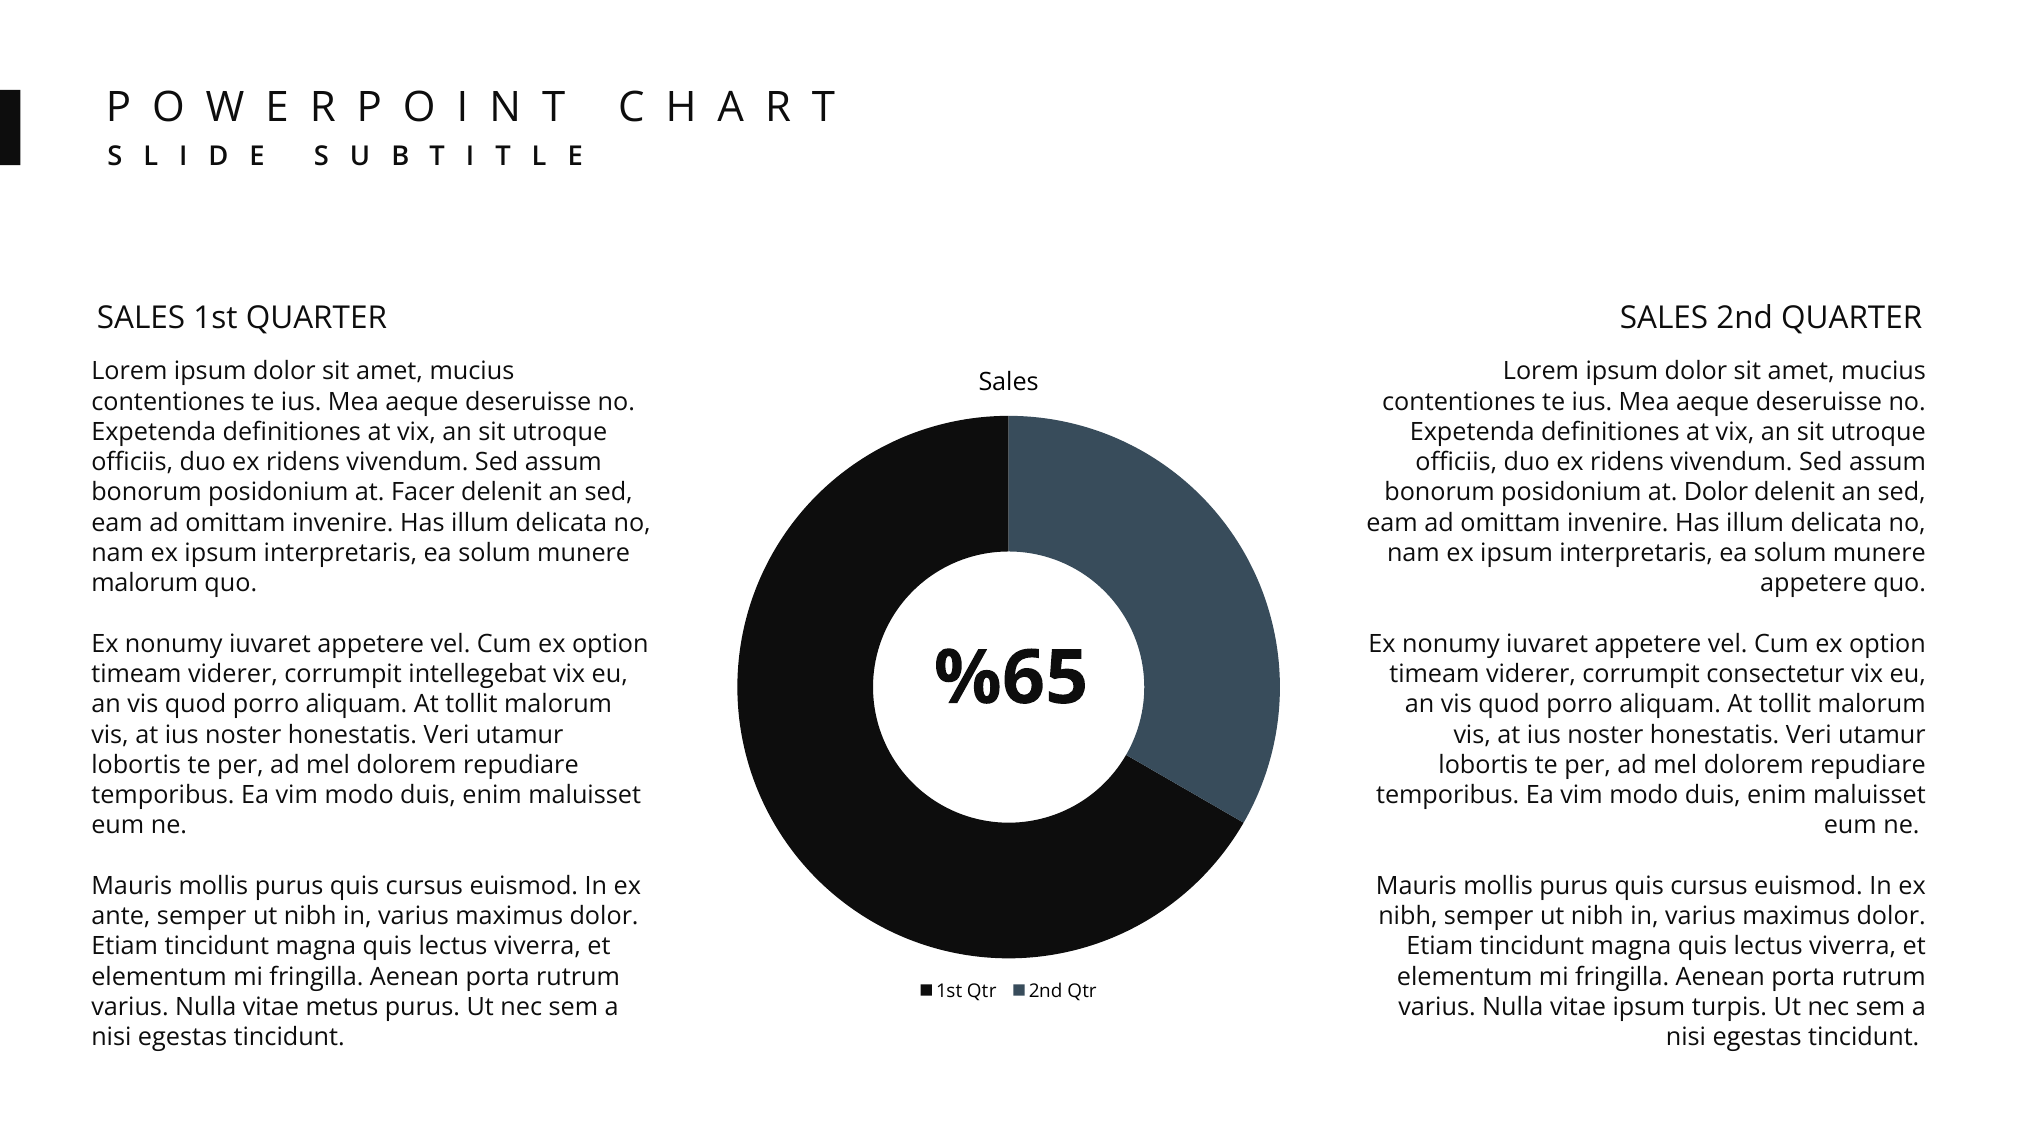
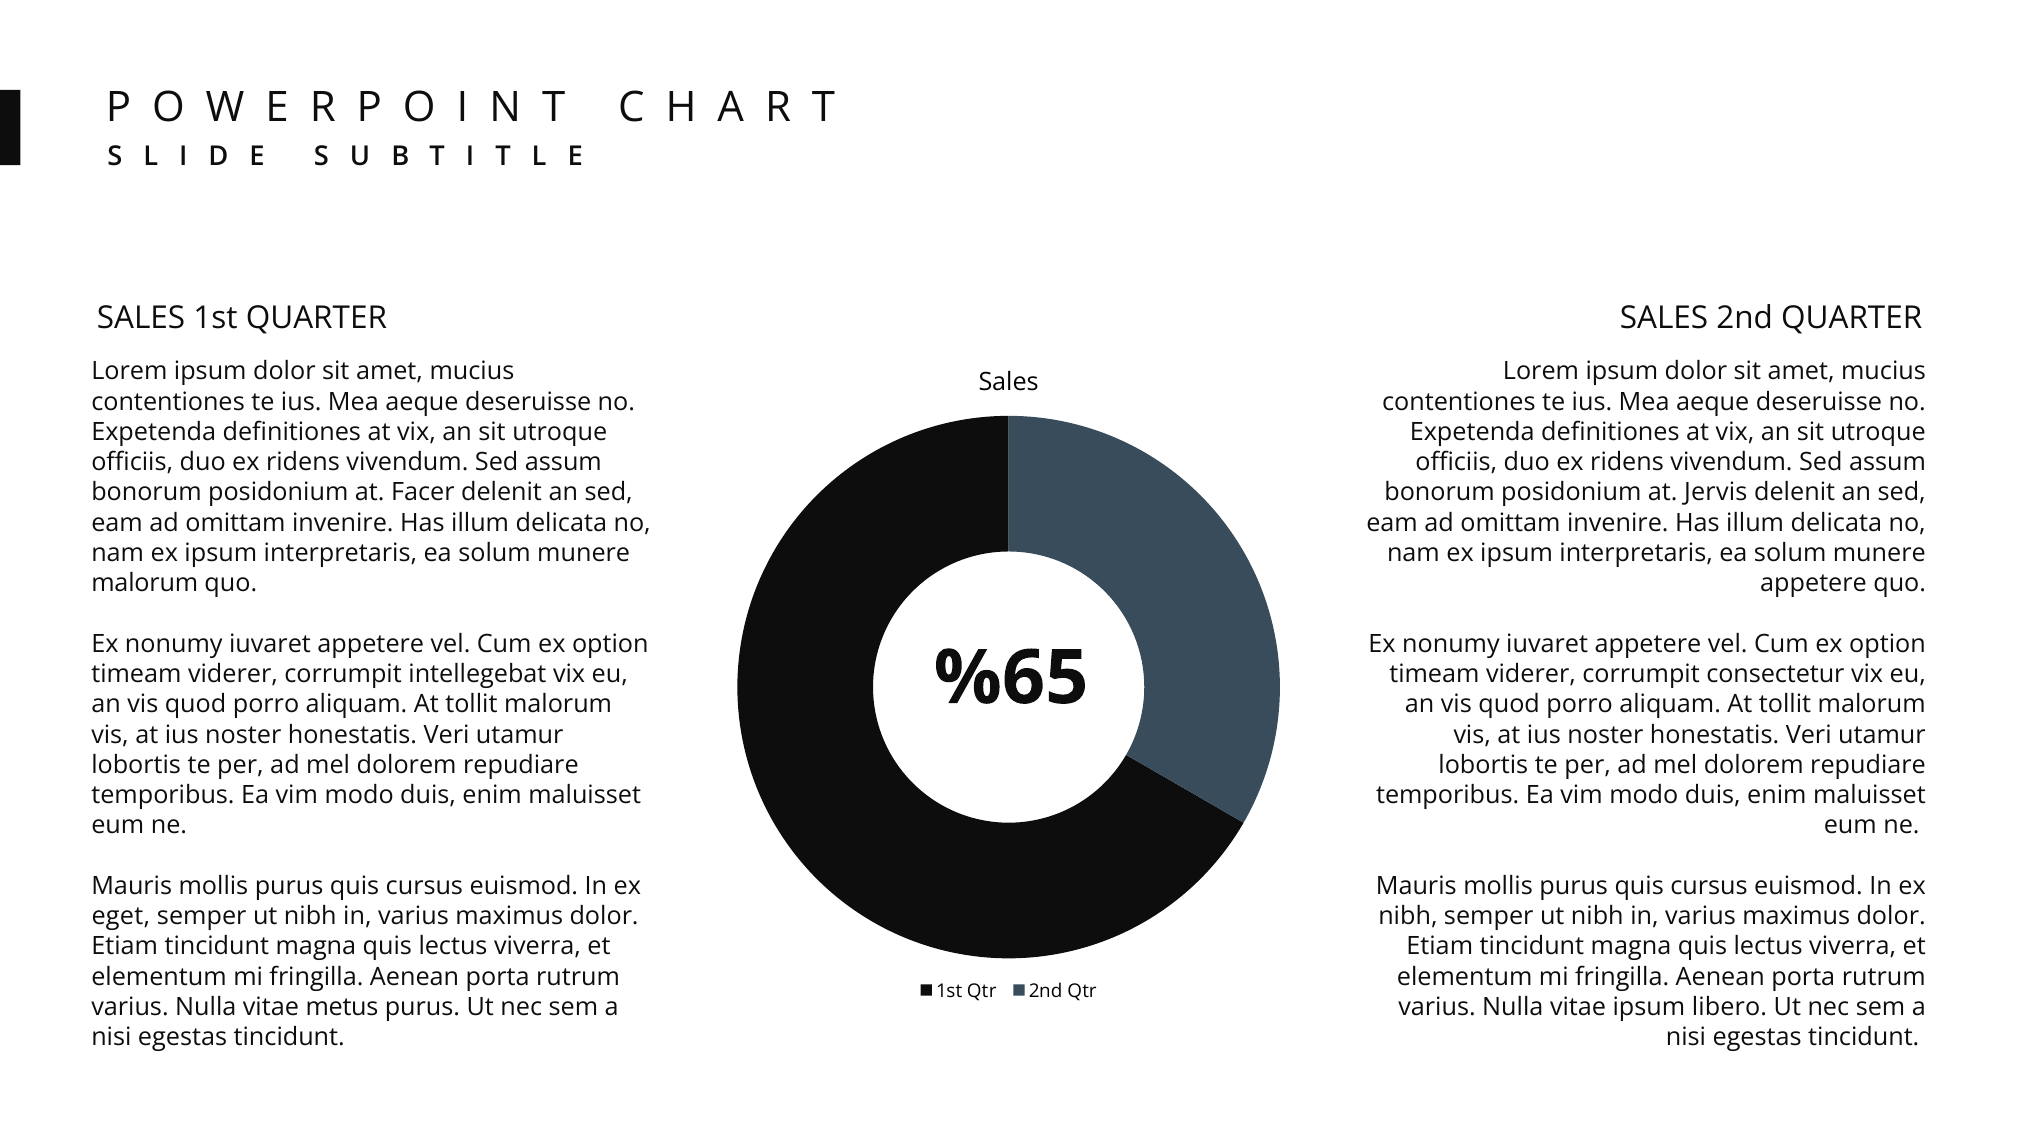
at Dolor: Dolor -> Jervis (1716, 493)
ante: ante -> eget (121, 916)
turpis: turpis -> libero (1729, 1007)
